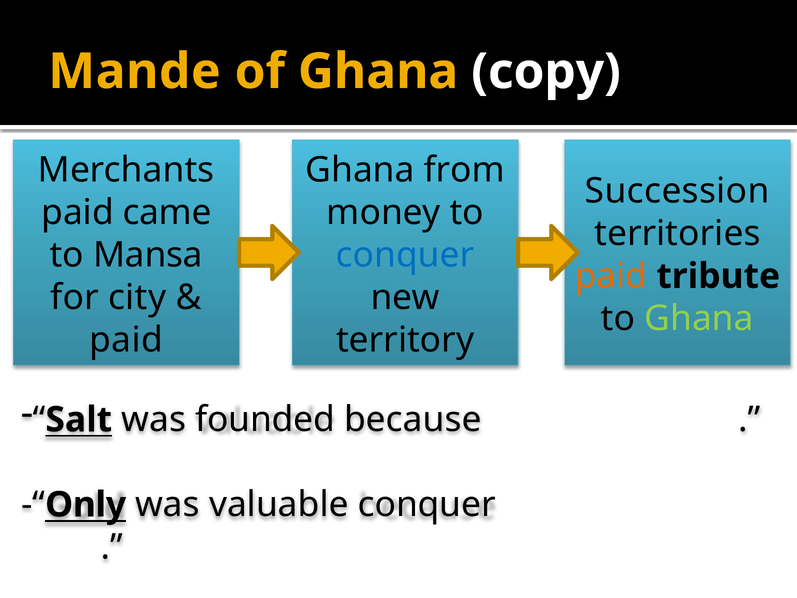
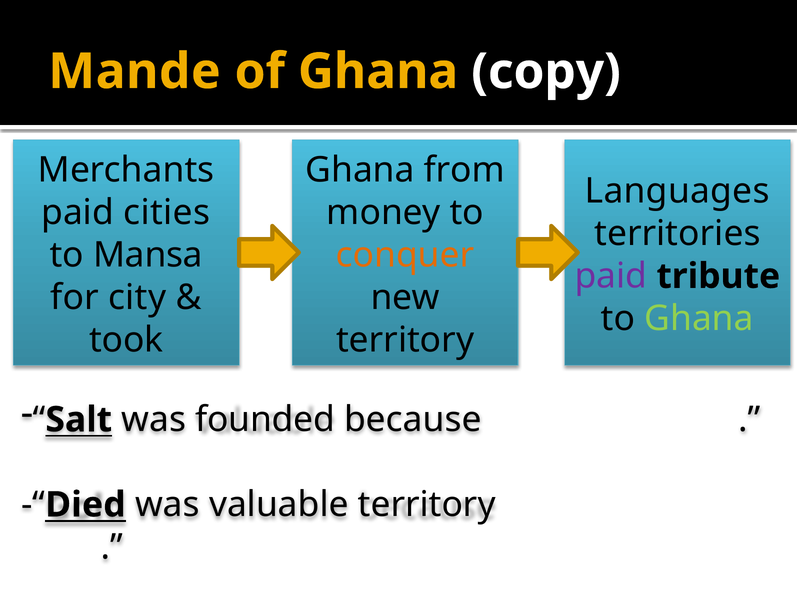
Succession: Succession -> Languages (677, 191)
came: came -> cities (167, 212)
conquer colour: blue -> orange (405, 255)
paid colour: orange -> purple (611, 276)
paid: paid -> took (126, 340)
Only: Only -> Died (85, 505)
valuable conquer: conquer -> territory (427, 505)
